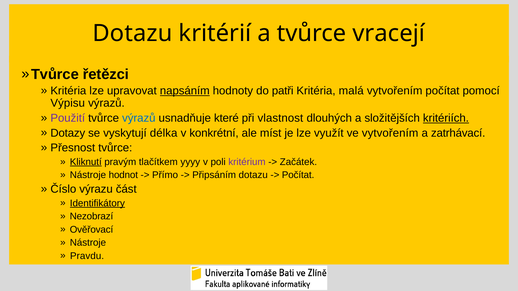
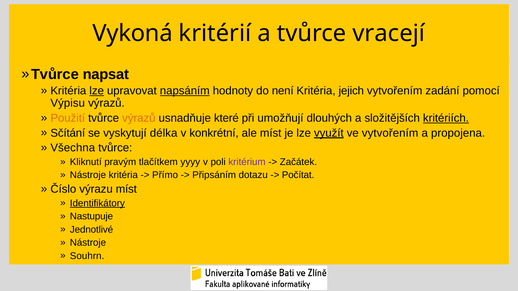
Dotazu: Dotazu -> Vykoná (133, 33)
řetězci: řetězci -> napsat (106, 74)
lze underline: none -> present (97, 91)
patři: patři -> není (283, 91)
malá: malá -> jejich (351, 91)
vytvořením počítat: počítat -> zadání (442, 91)
Použití colour: purple -> orange (68, 118)
výrazů colour: blue -> orange (139, 118)
vlastnost: vlastnost -> umožňují (280, 118)
Dotazy: Dotazy -> Sčítání (68, 133)
využít underline: none -> present (329, 133)
zatrhávací: zatrhávací -> propojena (458, 133)
Přesnost: Přesnost -> Všechna (73, 148)
Kliknutí underline: present -> none (86, 162)
Nástroje hodnot: hodnot -> kritéria (123, 175)
výrazu část: část -> míst (126, 189)
Nezobrazí: Nezobrazí -> Nastupuje (91, 217)
Ověřovací: Ověřovací -> Jednotlivé (91, 230)
Pravdu: Pravdu -> Souhrn (87, 256)
